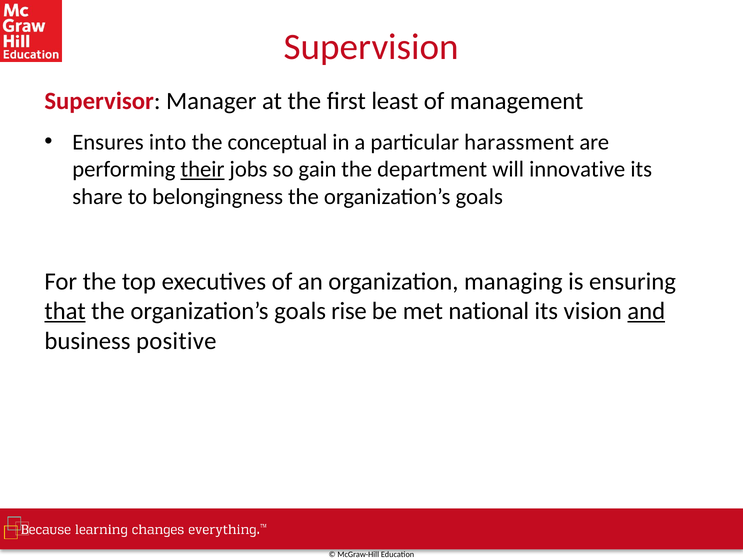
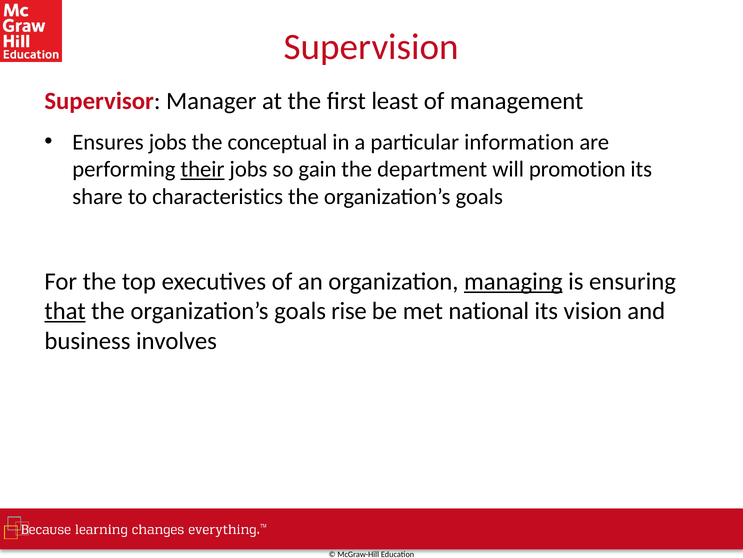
Ensures into: into -> jobs (168, 142)
harassment: harassment -> information (519, 142)
innovative: innovative -> promotion (577, 169)
belongingness: belongingness -> characteristics (218, 196)
managing underline: none -> present (513, 281)
and underline: present -> none (646, 311)
positive: positive -> involves (176, 341)
